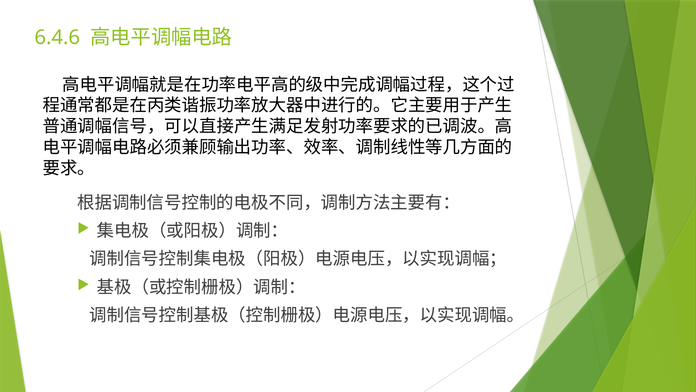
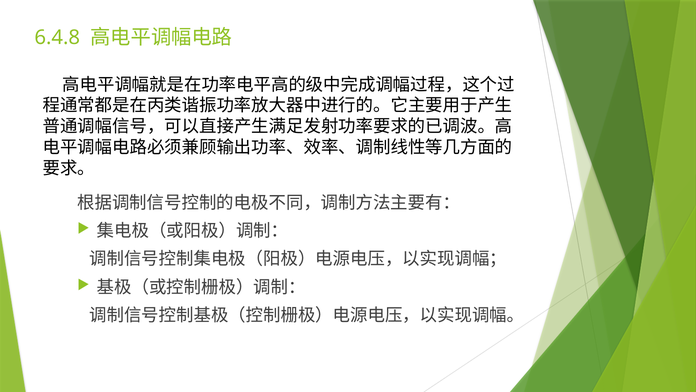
6.4.6: 6.4.6 -> 6.4.8 (57, 38)
